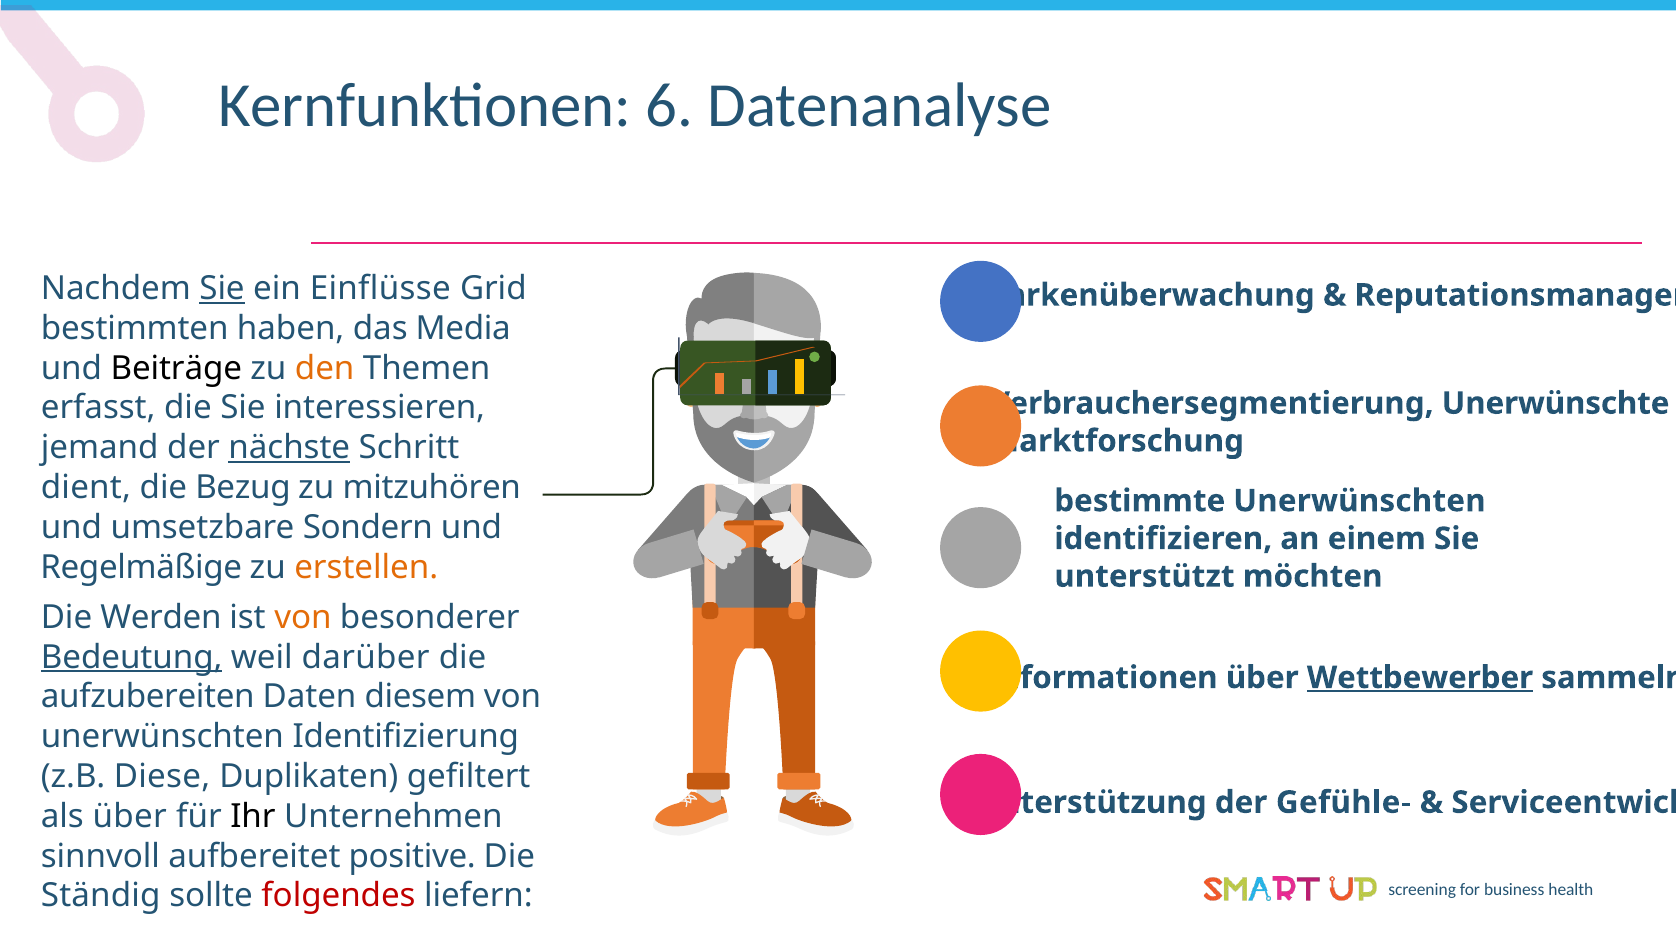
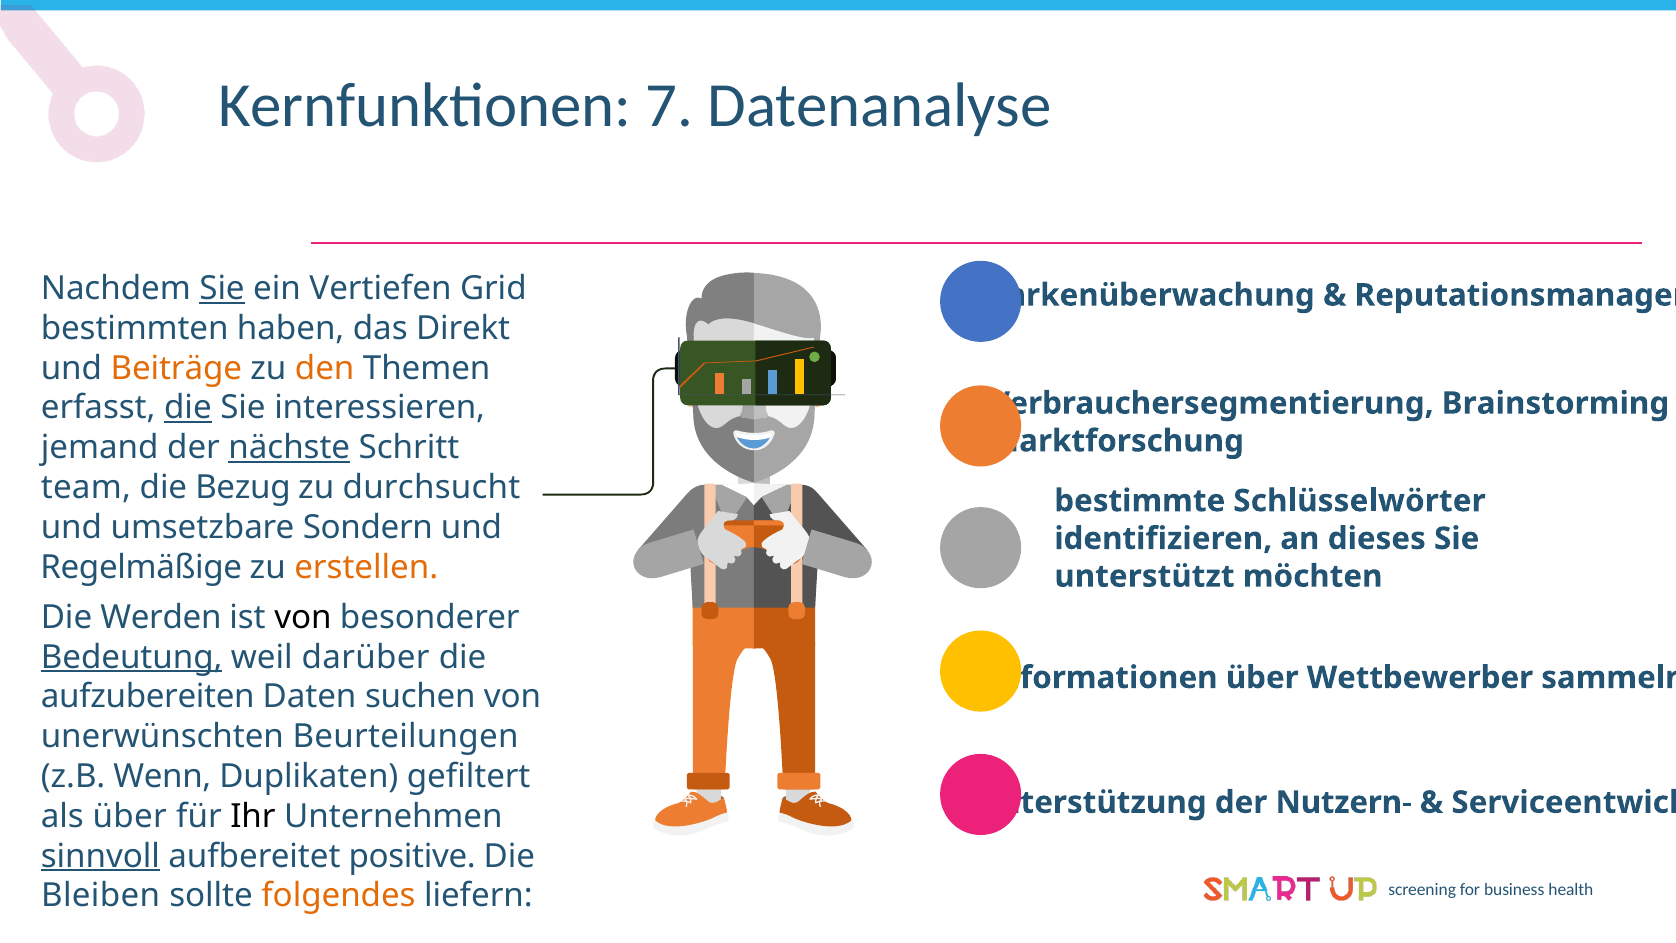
6: 6 -> 7 (670, 106)
Einflüsse: Einflüsse -> Vertiefen (380, 288)
Media: Media -> Direkt (463, 328)
Beiträge colour: black -> orange (176, 368)
Unerwünschte: Unerwünschte -> Brainstorming (1555, 403)
die underline: none -> present (188, 408)
dient: dient -> team (86, 487)
mitzuhören: mitzuhören -> durchsucht (432, 487)
bestimmte Unerwünschten: Unerwünschten -> Schlüsselwörter (1359, 501)
einem: einem -> dieses (1377, 538)
von colour: orange -> black (303, 617)
Wettbewerber underline: present -> none (1420, 678)
diesem: diesem -> suchen (420, 697)
Identifizierung: Identifizierung -> Beurteilungen (406, 737)
Diese: Diese -> Wenn (162, 776)
Gefühle-: Gefühle- -> Nutzern- (1344, 802)
sinnvoll underline: none -> present (100, 856)
Ständig: Ständig -> Bleiben (101, 896)
folgendes colour: red -> orange (338, 896)
